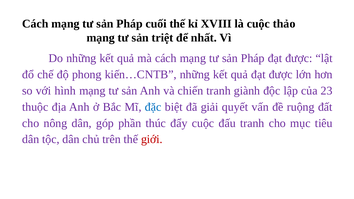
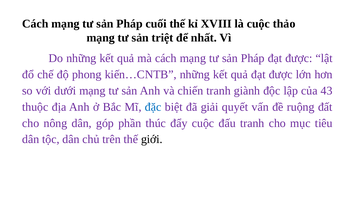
hình: hình -> dưới (65, 91)
23: 23 -> 43 (327, 91)
giới colour: red -> black (152, 139)
